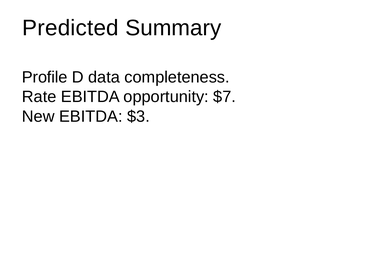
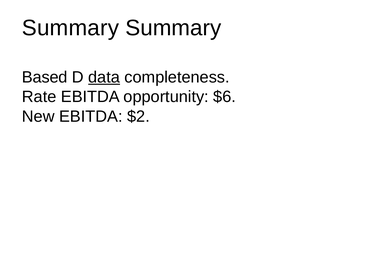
Predicted: Predicted -> Summary (70, 28)
Profile: Profile -> Based (45, 77)
data underline: none -> present (104, 77)
$7: $7 -> $6 (225, 97)
$3: $3 -> $2 (138, 116)
